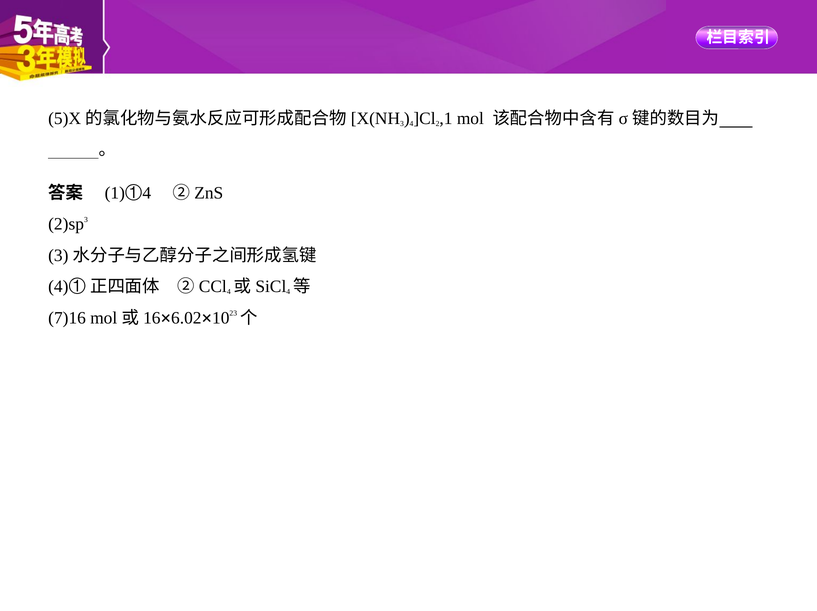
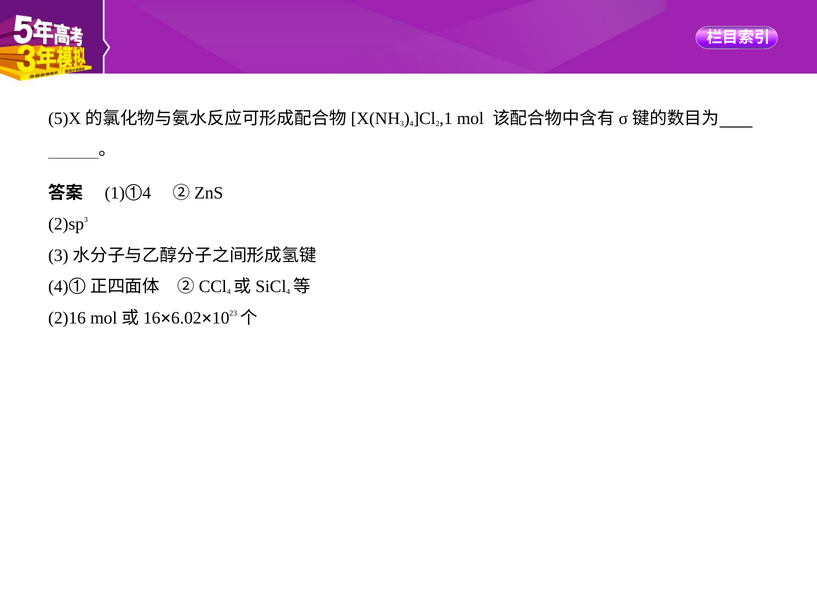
7)16: 7)16 -> 2)16 (67, 318)
